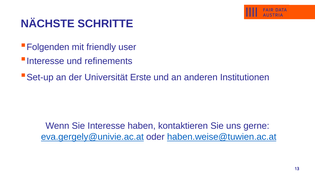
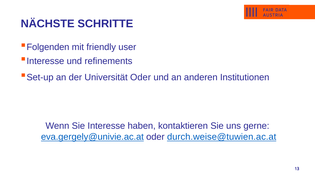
Universität Erste: Erste -> Oder (141, 77)
haben.weise@tuwien.ac.at: haben.weise@tuwien.ac.at -> durch.weise@tuwien.ac.at (222, 137)
